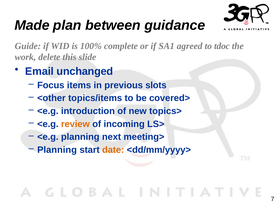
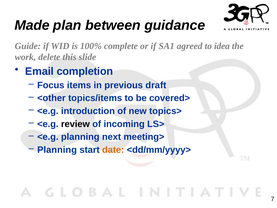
tdoc: tdoc -> idea (222, 46)
unchanged: unchanged -> completion (85, 71)
slots: slots -> draft (156, 85)
review colour: orange -> black (75, 124)
